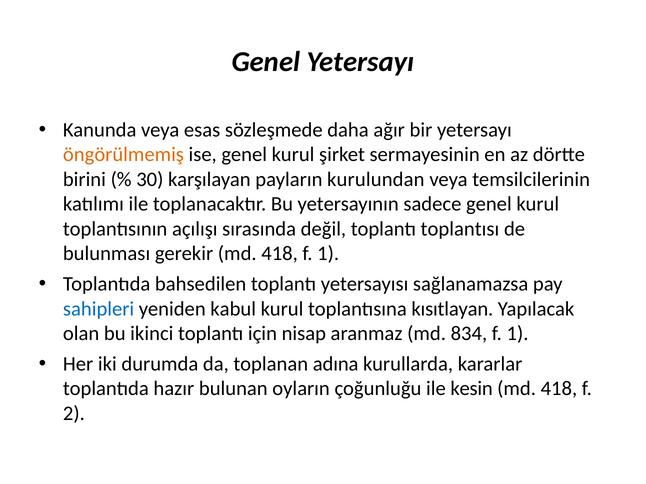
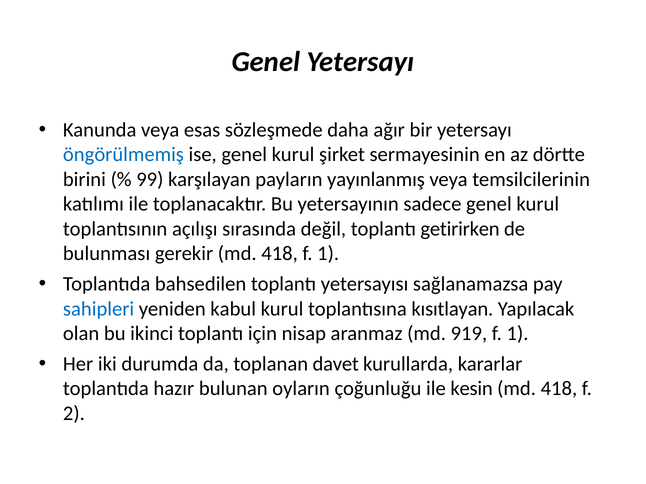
öngörülmemiş colour: orange -> blue (123, 155)
30: 30 -> 99 (150, 180)
kurulundan: kurulundan -> yayınlanmış (376, 180)
toplantısı: toplantısı -> getirirken (460, 229)
834: 834 -> 919 (469, 334)
adına: adına -> davet (336, 364)
